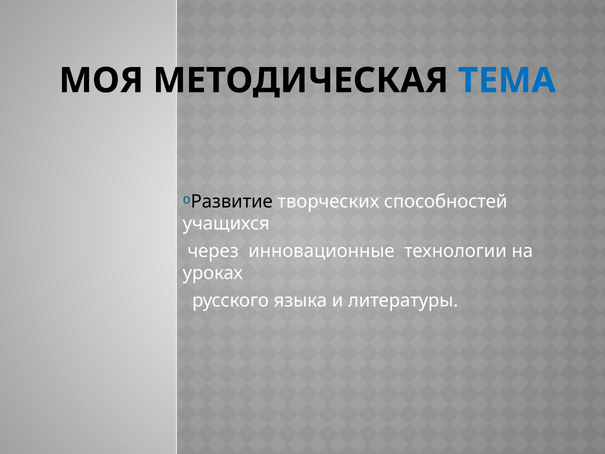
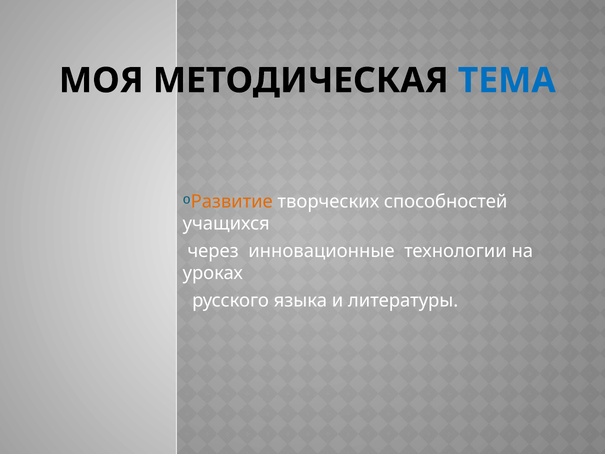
Развитие colour: black -> orange (232, 201)
